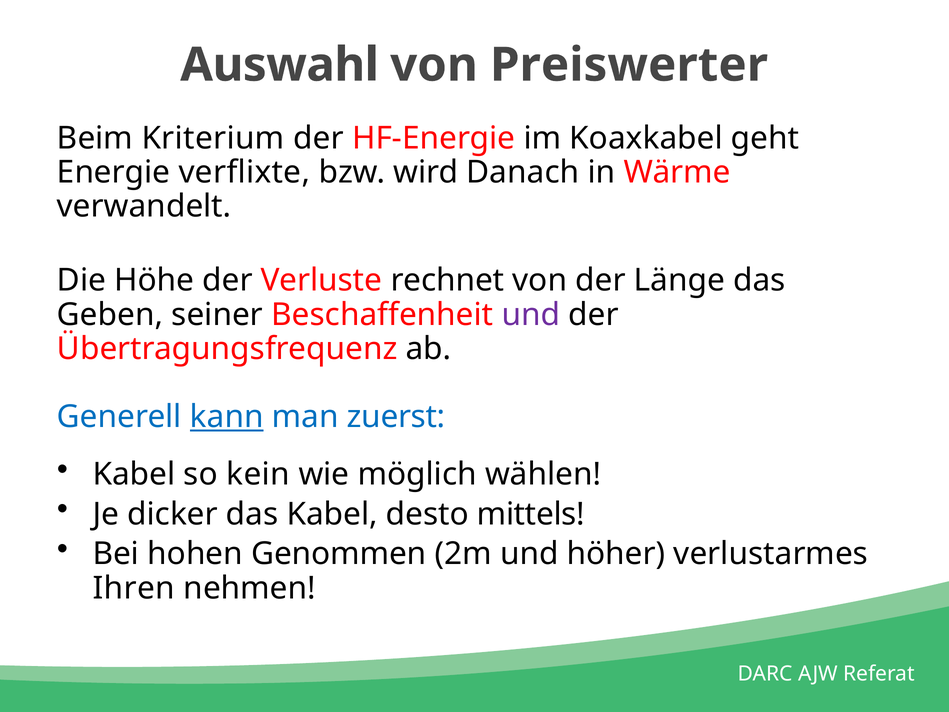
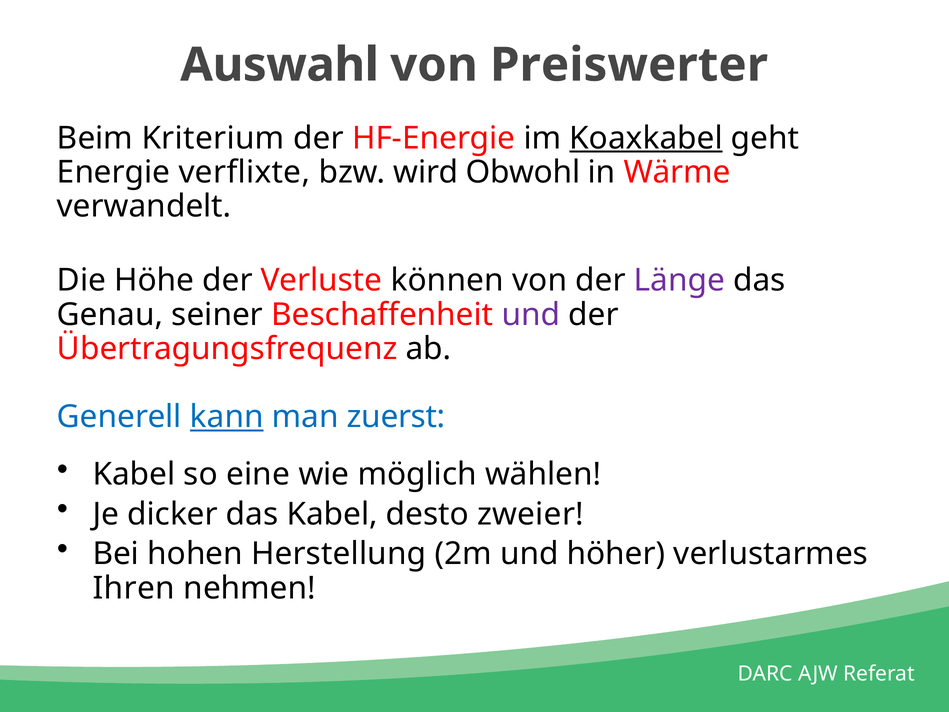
Koaxkabel underline: none -> present (646, 138)
Danach: Danach -> Obwohl (523, 172)
rechnet: rechnet -> können (447, 280)
Länge colour: black -> purple (679, 280)
Geben: Geben -> Genau (110, 314)
kein: kein -> eine (258, 474)
mittels: mittels -> zweier (530, 514)
Genommen: Genommen -> Herstellung (339, 554)
